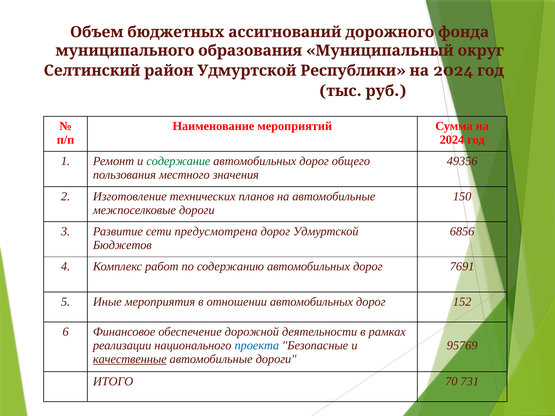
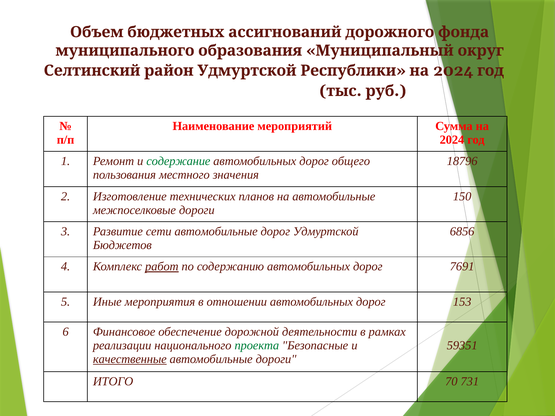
49356: 49356 -> 18796 (462, 161)
сети предусмотрена: предусмотрена -> автомобильные (216, 232)
работ underline: none -> present (162, 267)
152: 152 -> 153 (462, 302)
проекта colour: blue -> green (257, 346)
95769: 95769 -> 59351 (462, 346)
